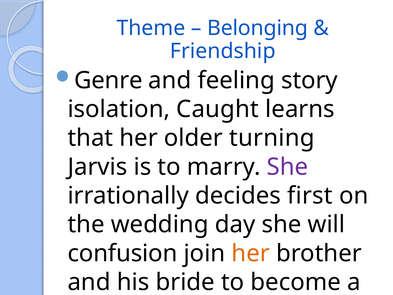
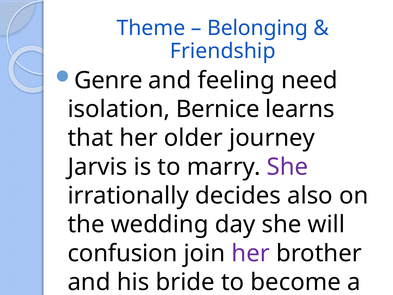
story: story -> need (309, 80)
Caught: Caught -> Bernice (218, 109)
turning: turning -> journey (272, 138)
first: first -> also (310, 195)
her colour: orange -> purple (251, 253)
